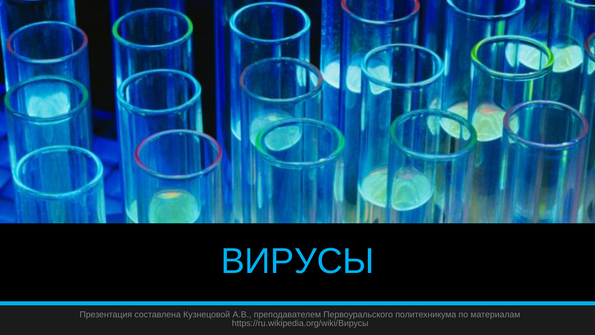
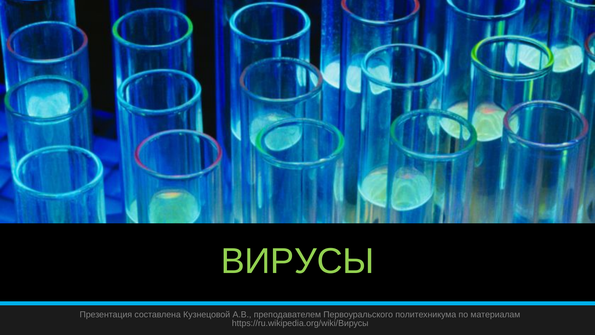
ВИРУСЫ colour: light blue -> light green (298, 261)
